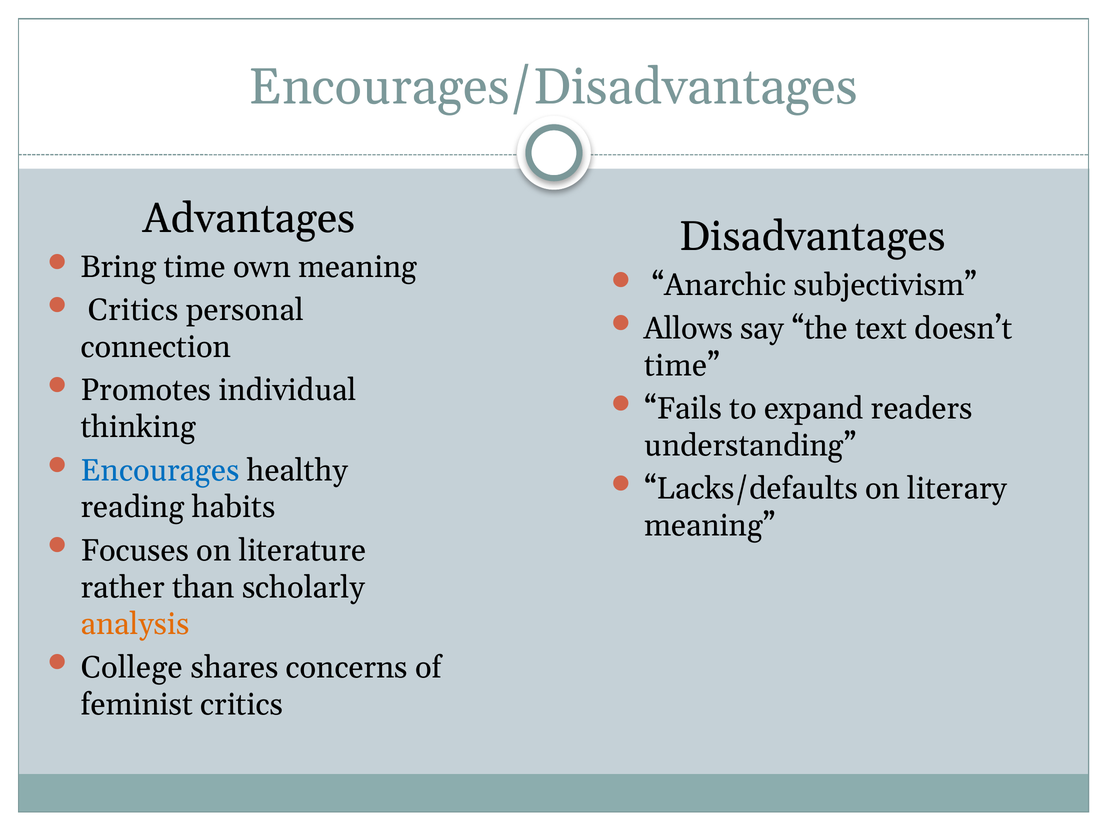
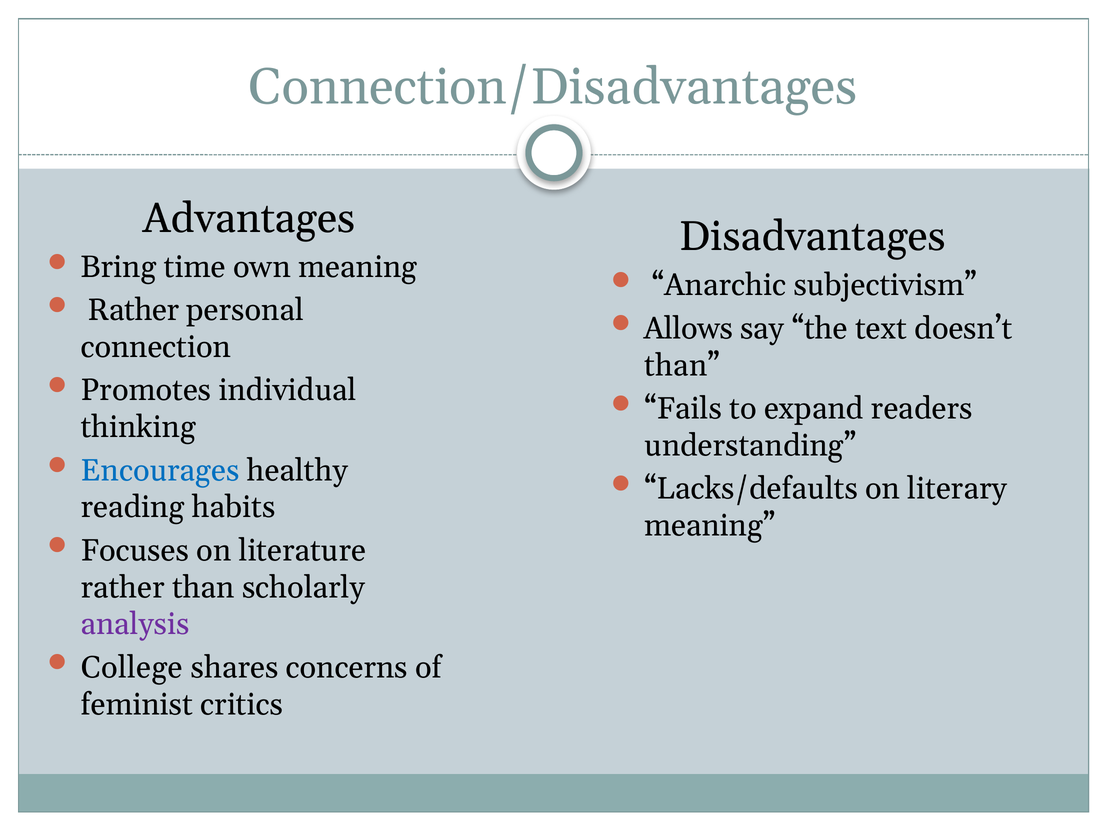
Encourages/Disadvantages: Encourages/Disadvantages -> Connection/Disadvantages (553, 87)
Critics: Critics -> Rather (134, 310)
time: time -> than (682, 365)
analysis colour: orange -> purple (135, 624)
